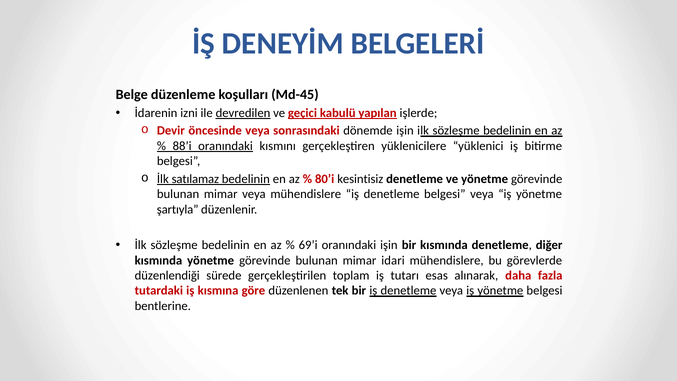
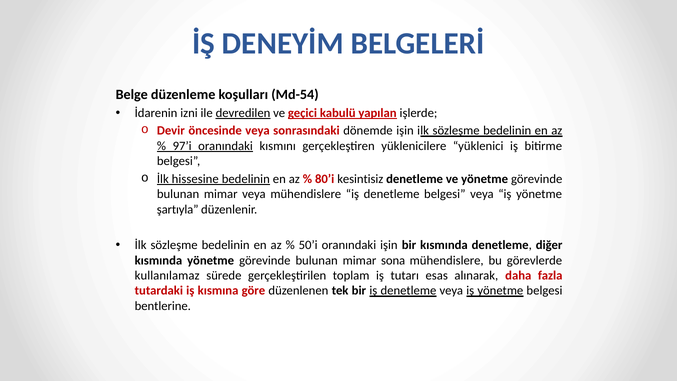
Md-45: Md-45 -> Md-54 (295, 94)
88’i: 88’i -> 97’i (182, 146)
satılamaz: satılamaz -> hissesine (195, 179)
69’i: 69’i -> 50’i (308, 245)
idari: idari -> sona (393, 260)
düzenlendiği: düzenlendiği -> kullanılamaz (167, 275)
